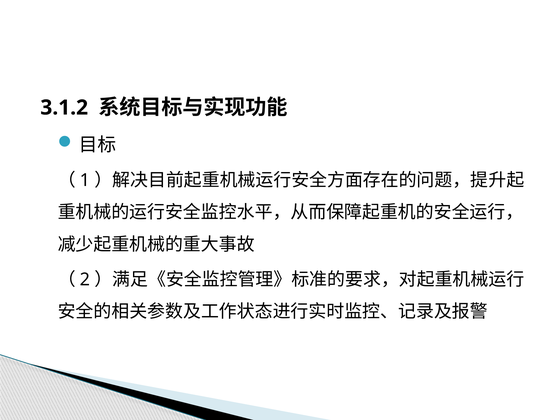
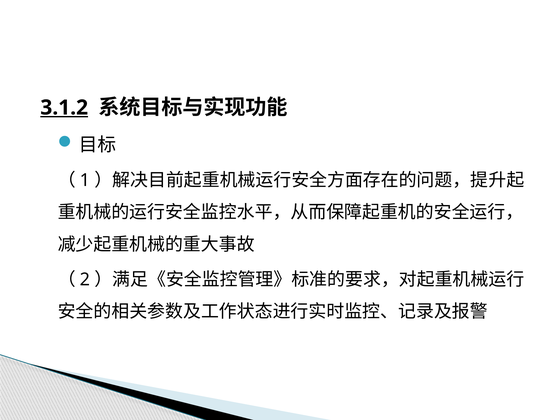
3.1.2 underline: none -> present (64, 108)
